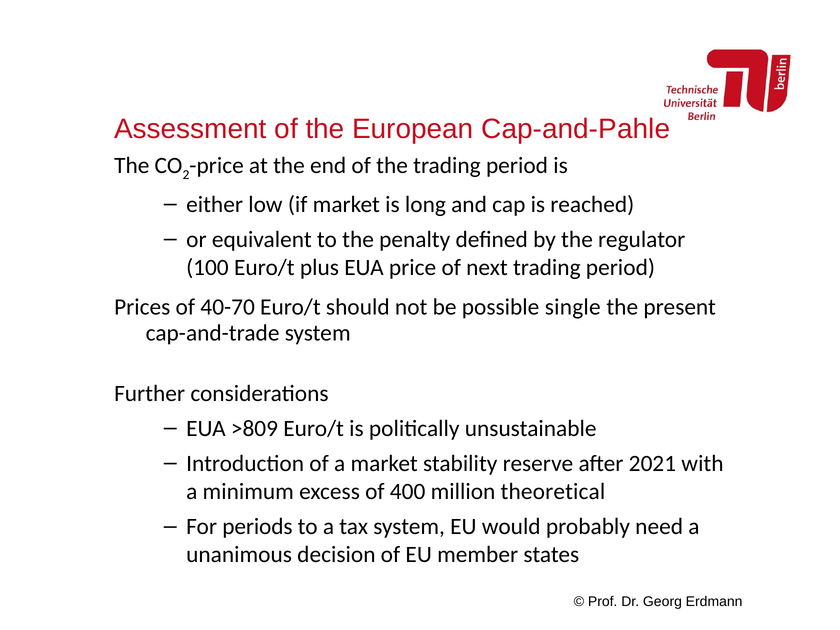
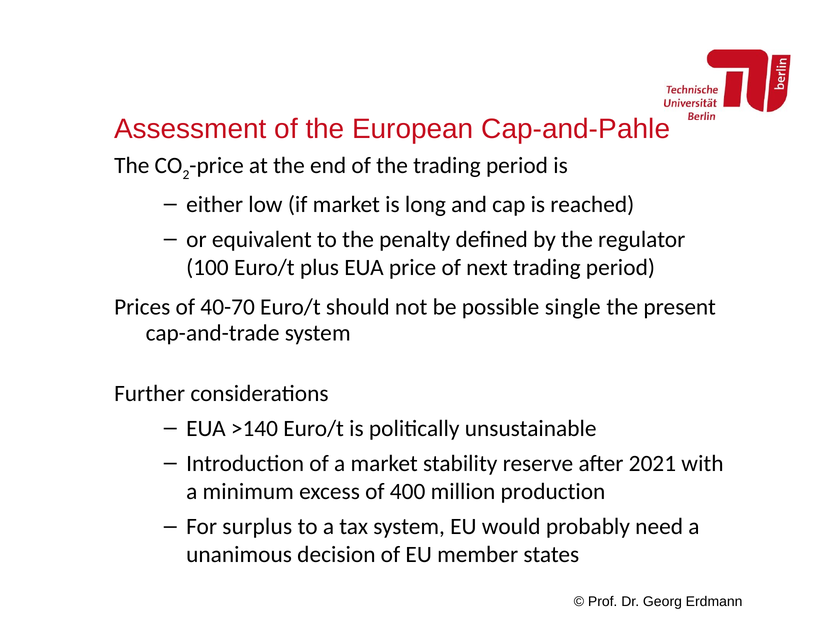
>809: >809 -> >140 (254, 429)
theoretical: theoretical -> production (553, 492)
periods: periods -> surplus (257, 527)
